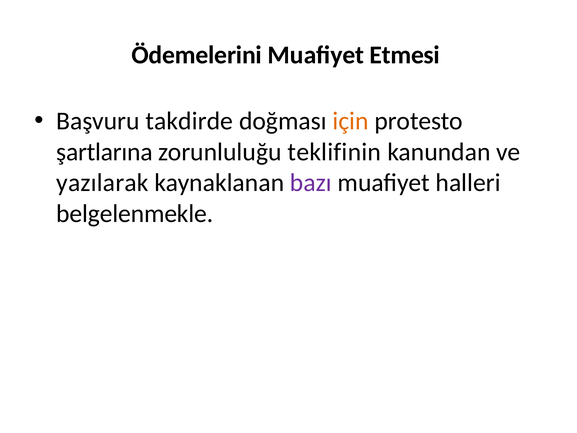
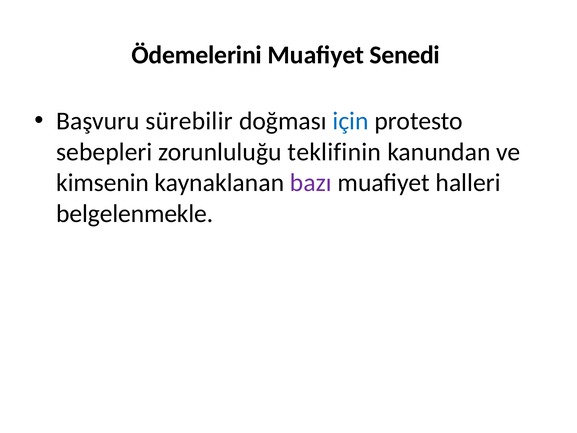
Etmesi: Etmesi -> Senedi (405, 55)
takdirde: takdirde -> sürebilir (189, 121)
için colour: orange -> blue (351, 121)
şartlarına: şartlarına -> sebepleri (104, 152)
yazılarak: yazılarak -> kimsenin (103, 183)
